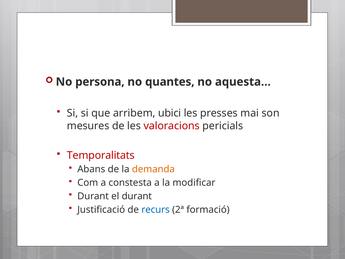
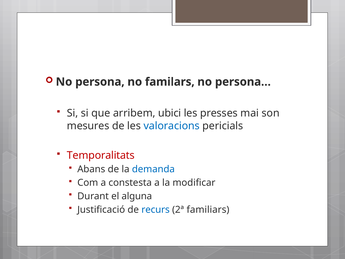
quantes: quantes -> familars (170, 82)
aquesta…: aquesta… -> persona… (243, 82)
valoracions colour: red -> blue (172, 126)
demanda colour: orange -> blue (153, 169)
el durant: durant -> alguna (137, 196)
formació: formació -> familiars (208, 209)
